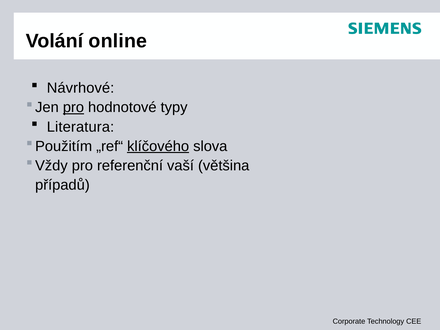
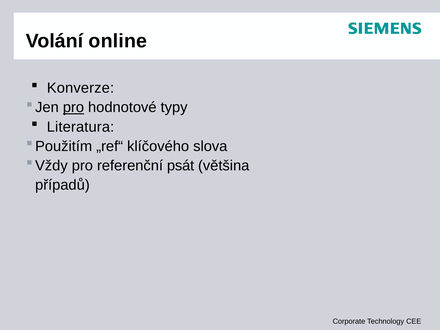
Návrhové: Návrhové -> Konverze (80, 88)
klíčového underline: present -> none (158, 146)
vaší: vaší -> psát (181, 166)
